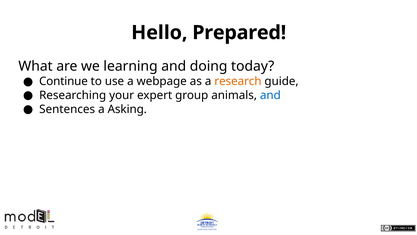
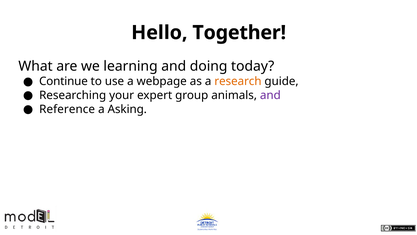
Prepared: Prepared -> Together (239, 33)
and colour: blue -> purple (270, 95)
Sentences: Sentences -> Reference (67, 109)
